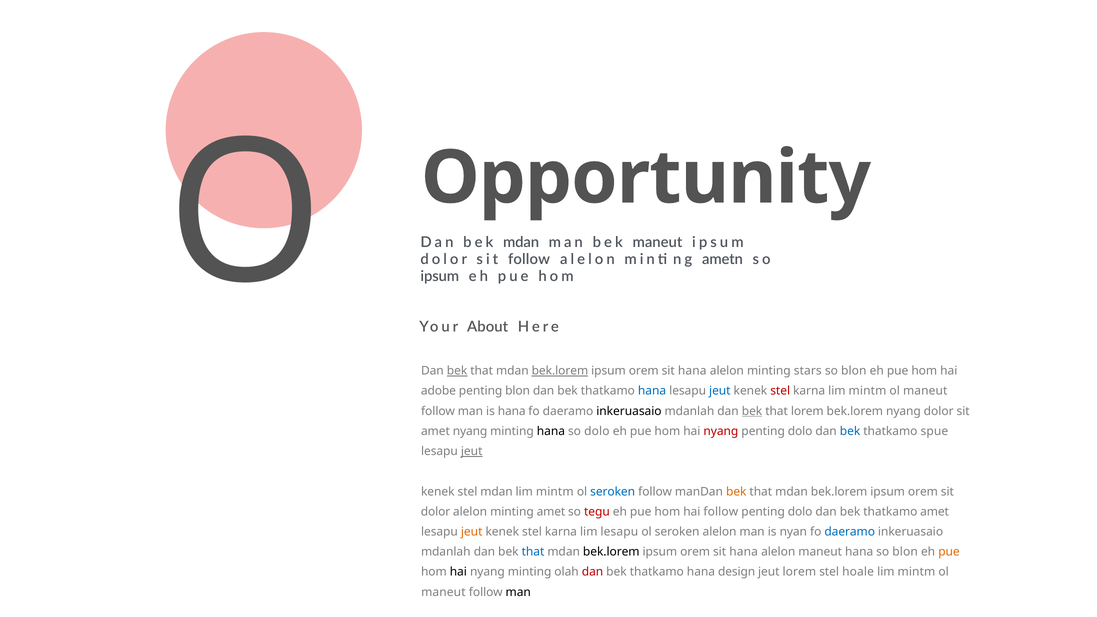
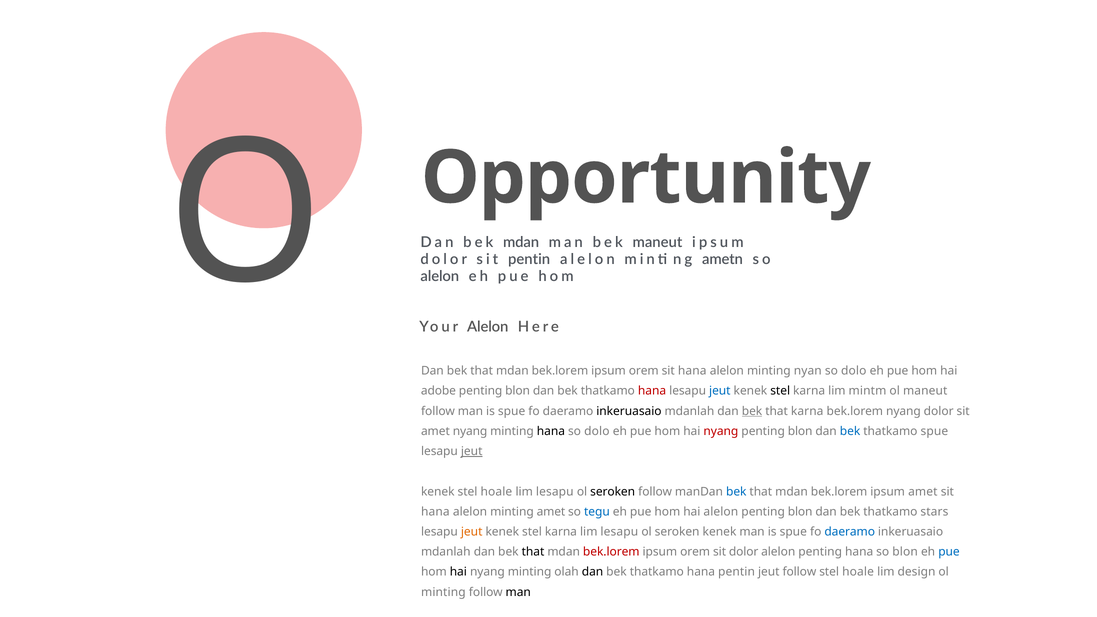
sit follow: follow -> pentin (529, 259)
ipsum: ipsum -> alelon (440, 276)
Your About: About -> Alelon (488, 327)
bek underline: present -> none (457, 371)
bek.lorem underline: present -> none (560, 371)
stars: stars -> nyan (808, 371)
blon: blon -> dolo (854, 371)
hana colour: blue -> red (652, 391)
stel colour: red -> black (780, 391)
follow man is hana: hana -> spue (512, 411)
that lorem: lorem -> karna (807, 411)
dolo: dolo -> blon (800, 431)
kenek stel mdan: mdan -> hoale (496, 492)
mintm: mintm -> lesapu (555, 492)
seroken colour: blue -> black (613, 492)
bek colour: orange -> blue (736, 492)
orem: orem -> amet (923, 492)
dolor: dolor -> hana (435, 512)
tegu colour: red -> blue (597, 512)
hai follow: follow -> alelon (721, 512)
dolo: dolo -> blon (800, 512)
thatkamo amet: amet -> stars (934, 512)
seroken alelon: alelon -> kenek (720, 532)
nyan: nyan -> spue (793, 532)
that colour: blue -> black (533, 552)
bek.lorem colour: black -> red (611, 552)
hana: hana -> dolor (744, 552)
maneut: maneut -> penting (820, 552)
pue colour: orange -> blue (949, 552)
dan colour: red -> black (593, 572)
hana design: design -> pentin (737, 572)
jeut lorem: lorem -> follow (799, 572)
mintm: mintm -> design (916, 572)
maneut: maneut -> minting (443, 592)
